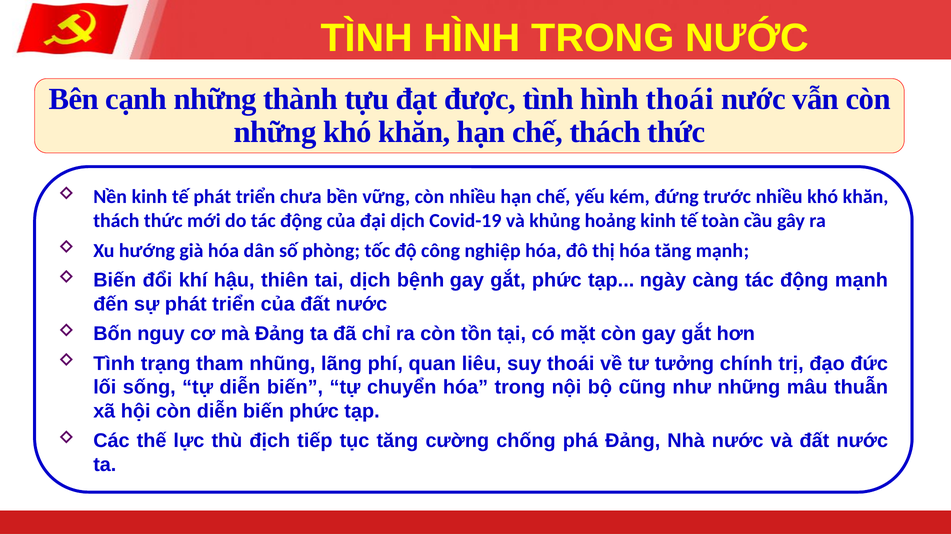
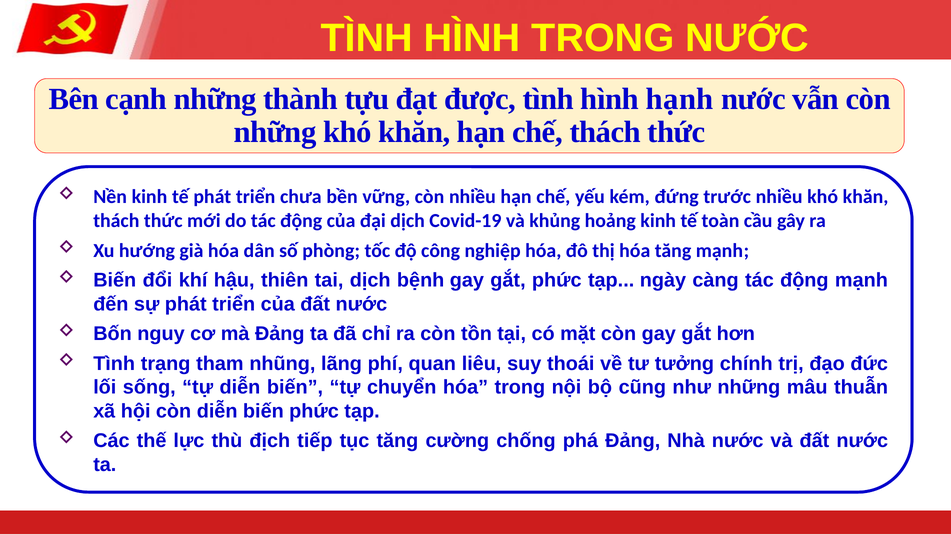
hình thoái: thoái -> hạnh (680, 99)
